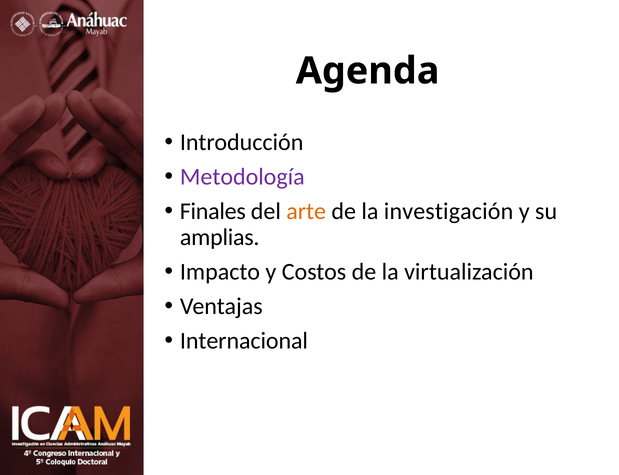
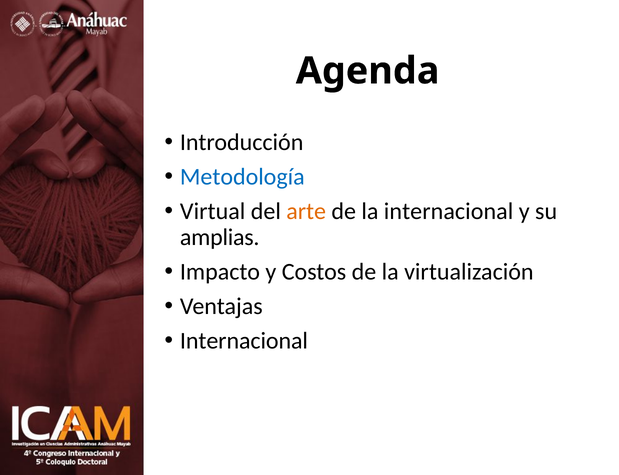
Metodología colour: purple -> blue (242, 177)
Finales: Finales -> Virtual (213, 211)
la investigación: investigación -> internacional (449, 211)
